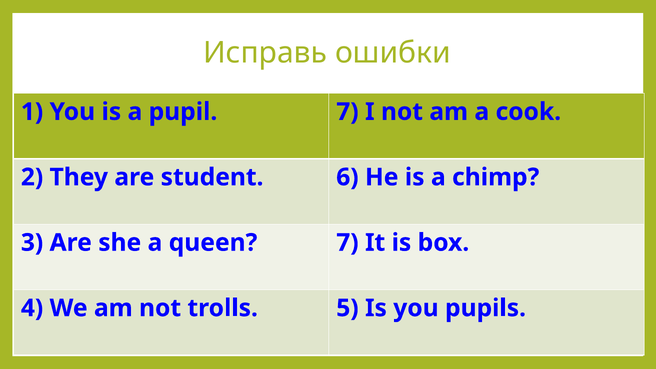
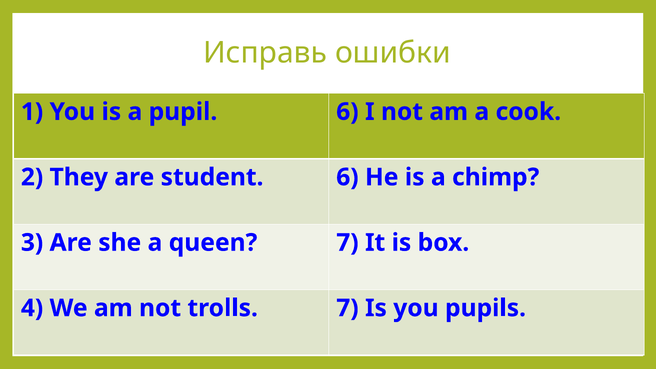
pupil 7: 7 -> 6 (347, 112)
trolls 5: 5 -> 7 (347, 308)
